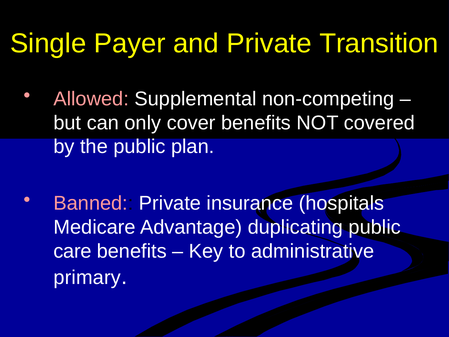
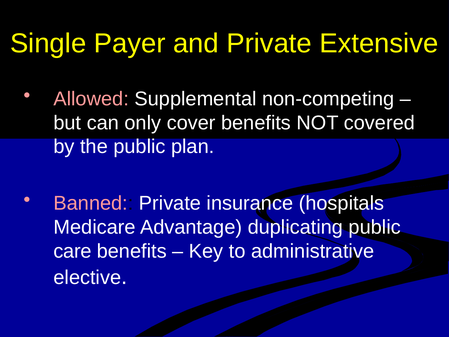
Transition: Transition -> Extensive (379, 43)
primary: primary -> elective (87, 277)
